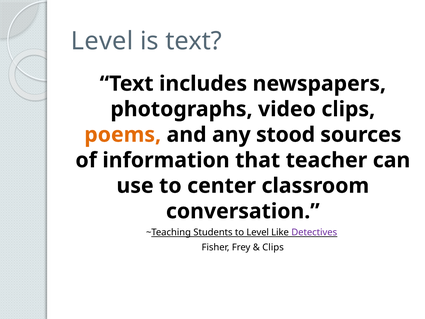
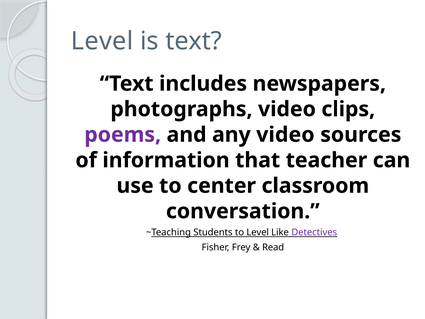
poems colour: orange -> purple (123, 135)
any stood: stood -> video (285, 135)
Clips: Clips -> Read (273, 247)
